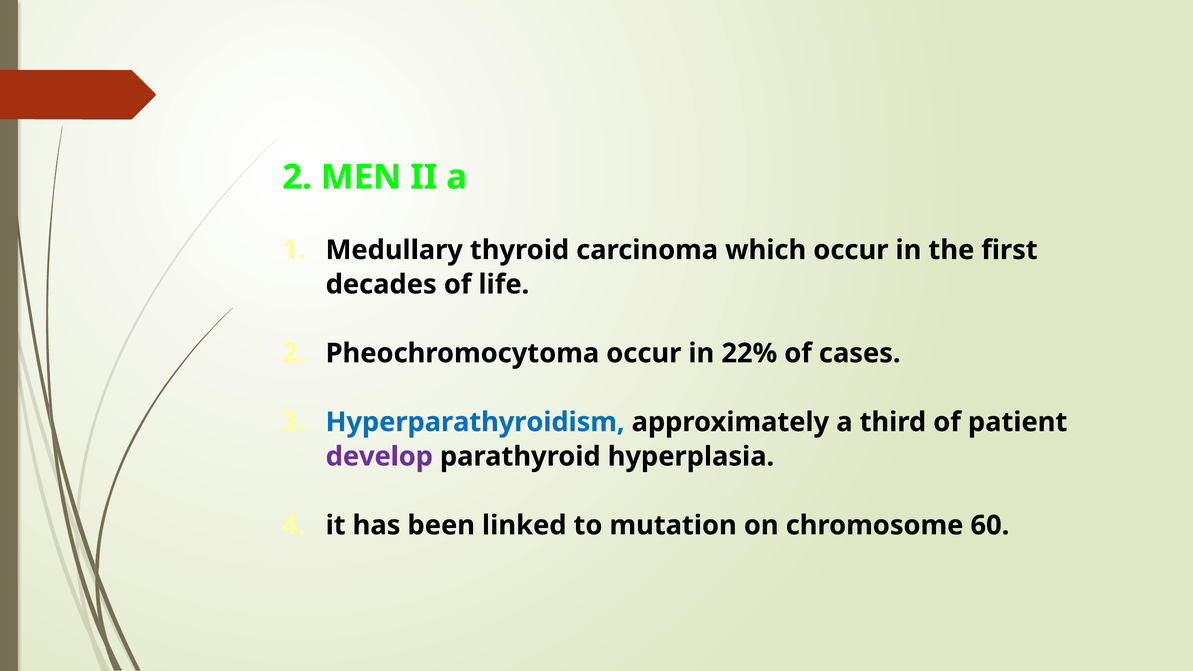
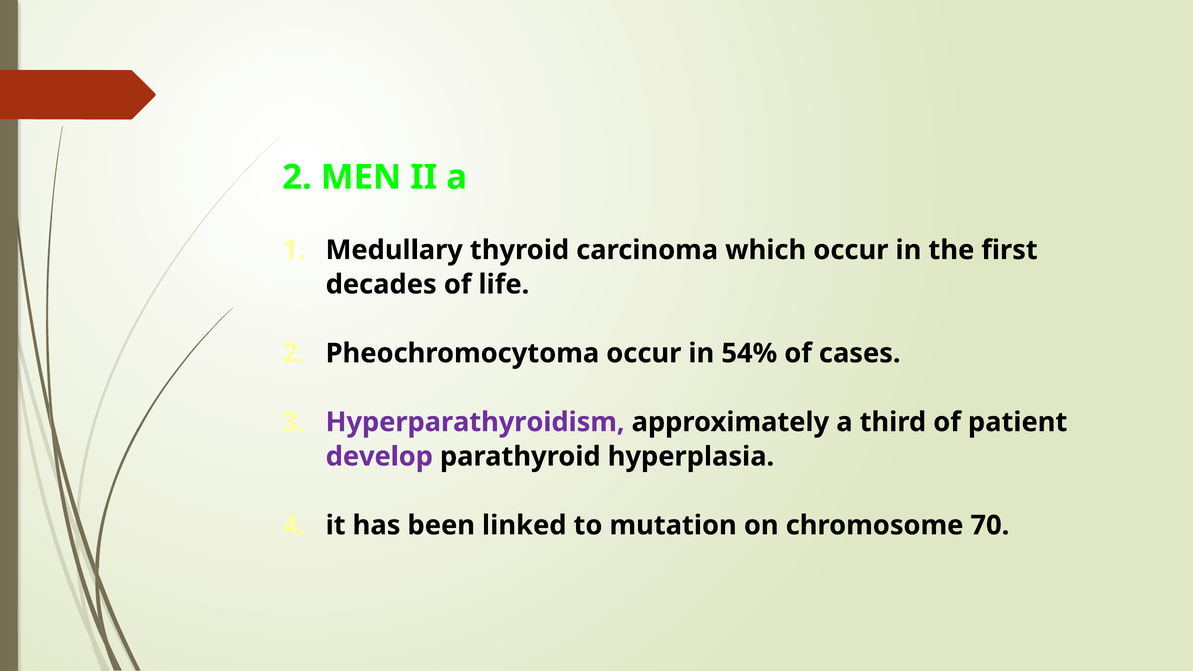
22%: 22% -> 54% (749, 353)
Hyperparathyroidism colour: blue -> purple (475, 422)
60: 60 -> 70 (990, 525)
